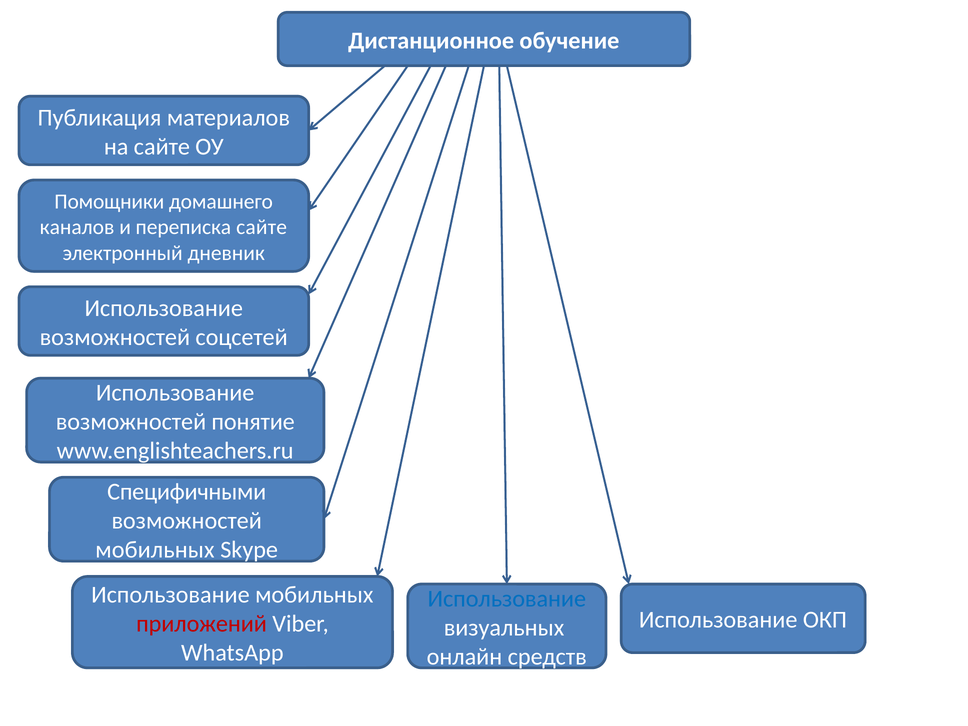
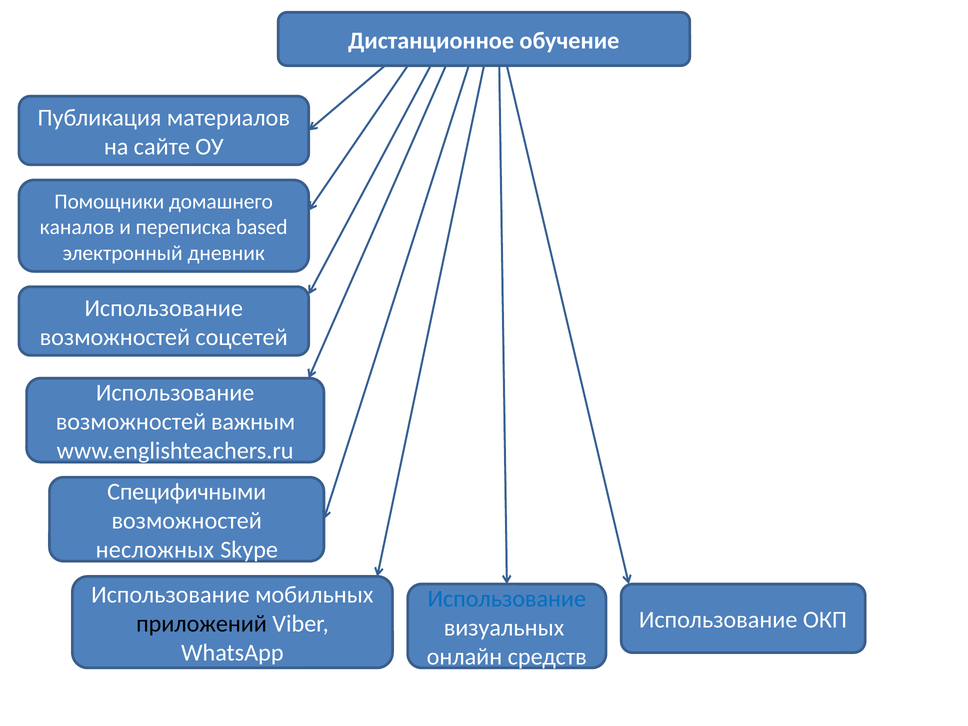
переписка сайте: сайте -> based (262, 227)
понятие: понятие -> важным (253, 422)
мобильных: мобильных -> несложных (155, 550)
приложений colour: red -> black (202, 624)
